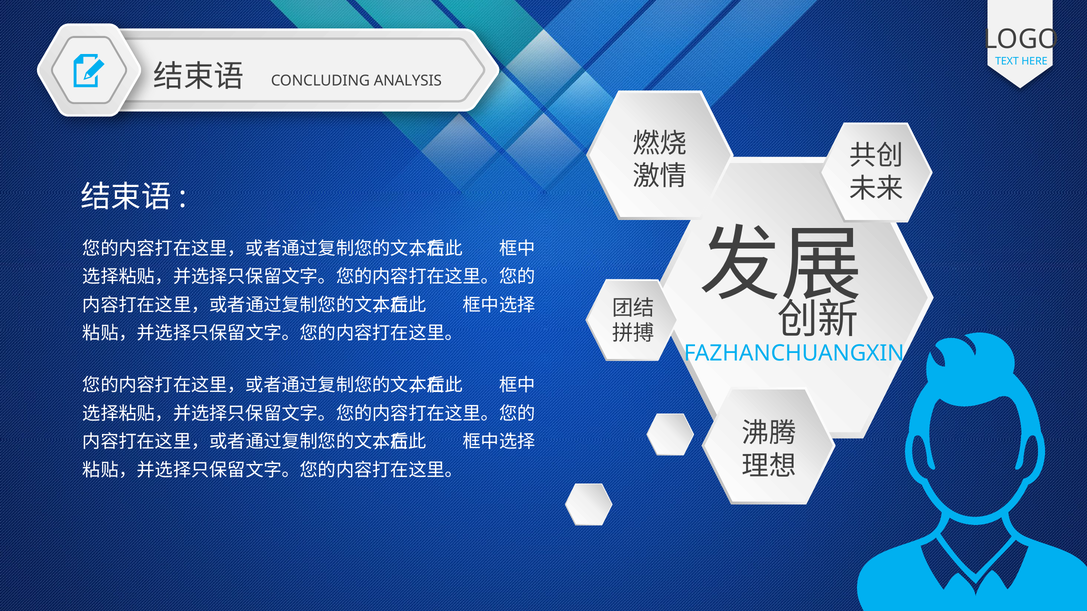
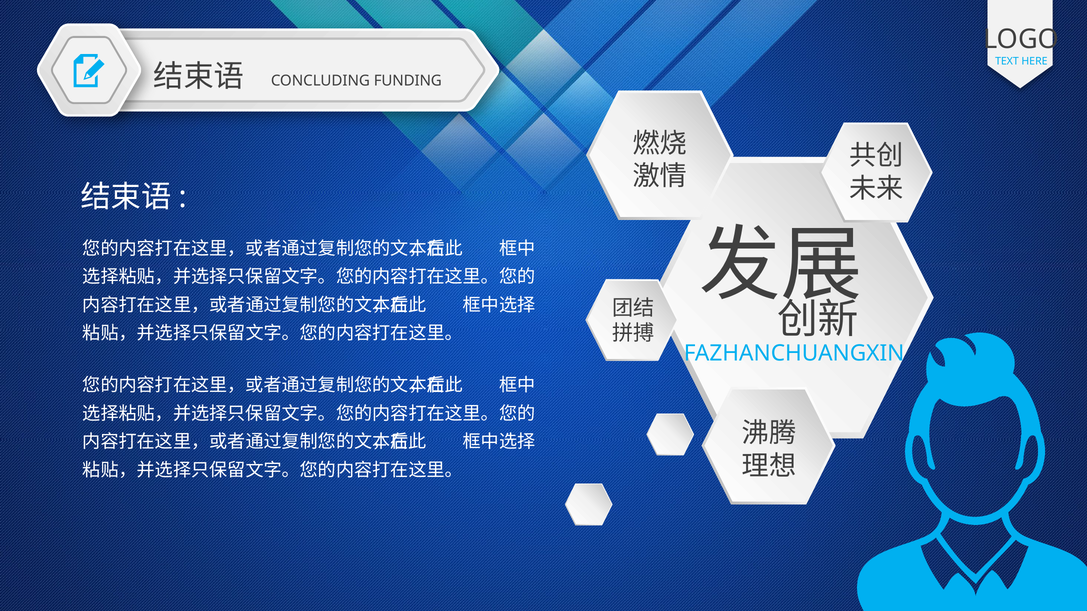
ANALYSIS: ANALYSIS -> FUNDING (408, 81)
